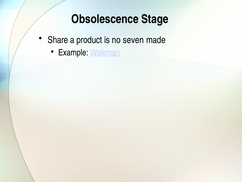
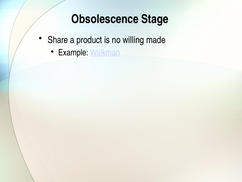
seven: seven -> willing (133, 40)
